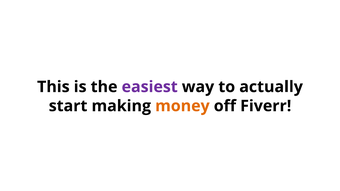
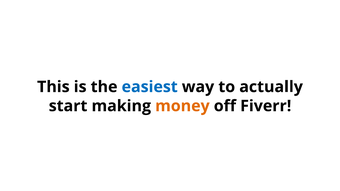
easiest colour: purple -> blue (150, 87)
